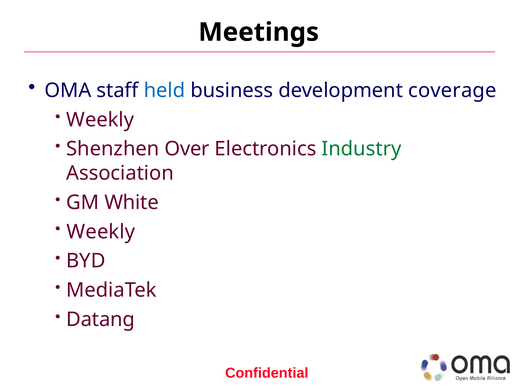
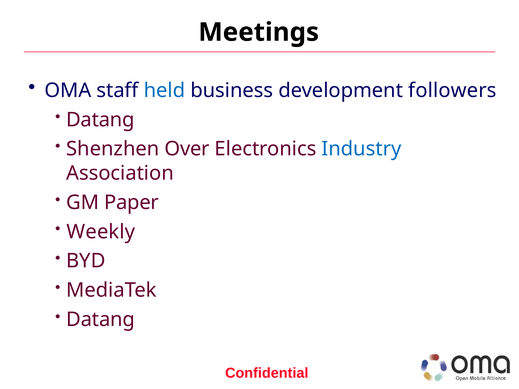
coverage: coverage -> followers (452, 91)
Weekly: Weekly -> Datang (100, 120)
Industry colour: green -> blue (361, 149)
White: White -> Paper (132, 203)
